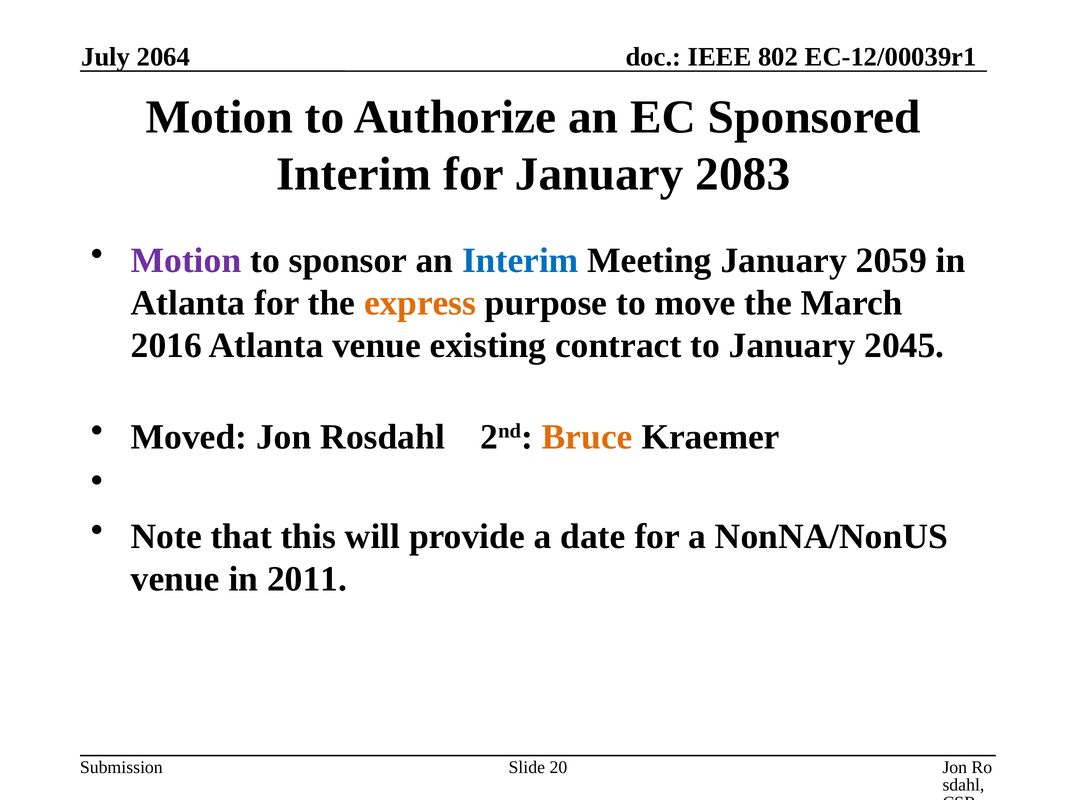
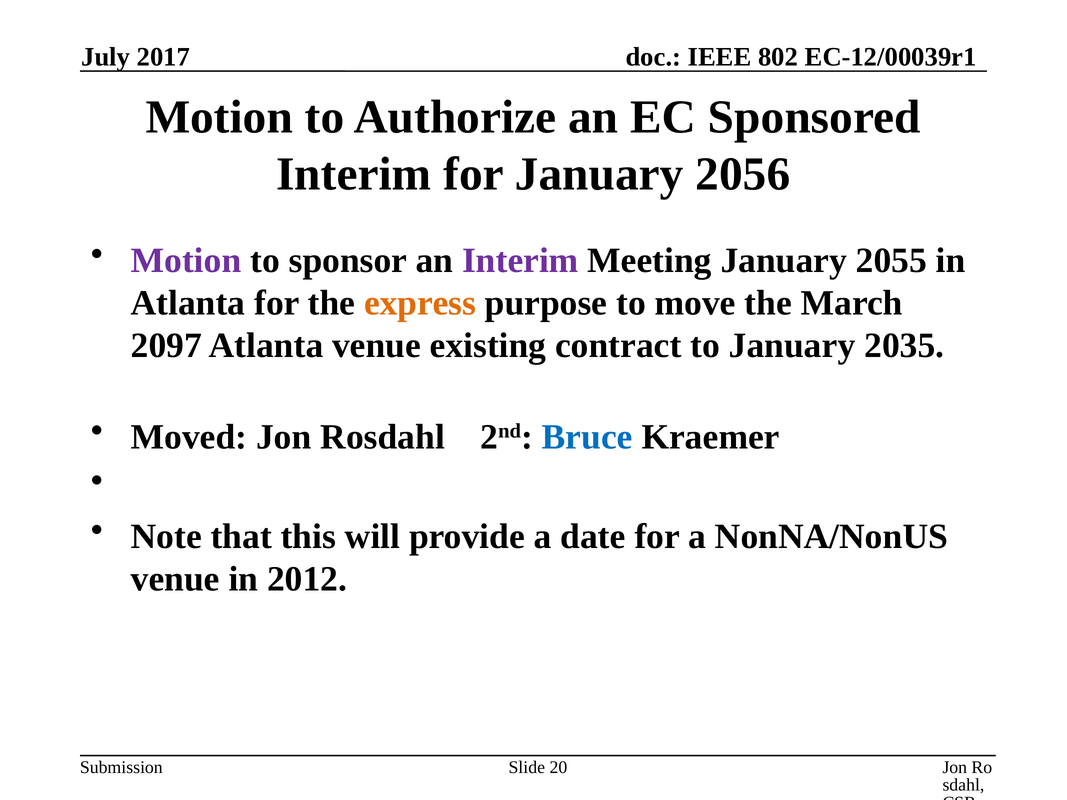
2064: 2064 -> 2017 (163, 57)
2083: 2083 -> 2056 (743, 174)
Interim colour: blue -> purple (520, 260)
2059: 2059 -> 2055 (891, 260)
2016: 2016 -> 2097 (166, 346)
2045: 2045 -> 2035 (904, 346)
Bruce colour: orange -> blue (587, 437)
2011: 2011 -> 2012 (307, 579)
